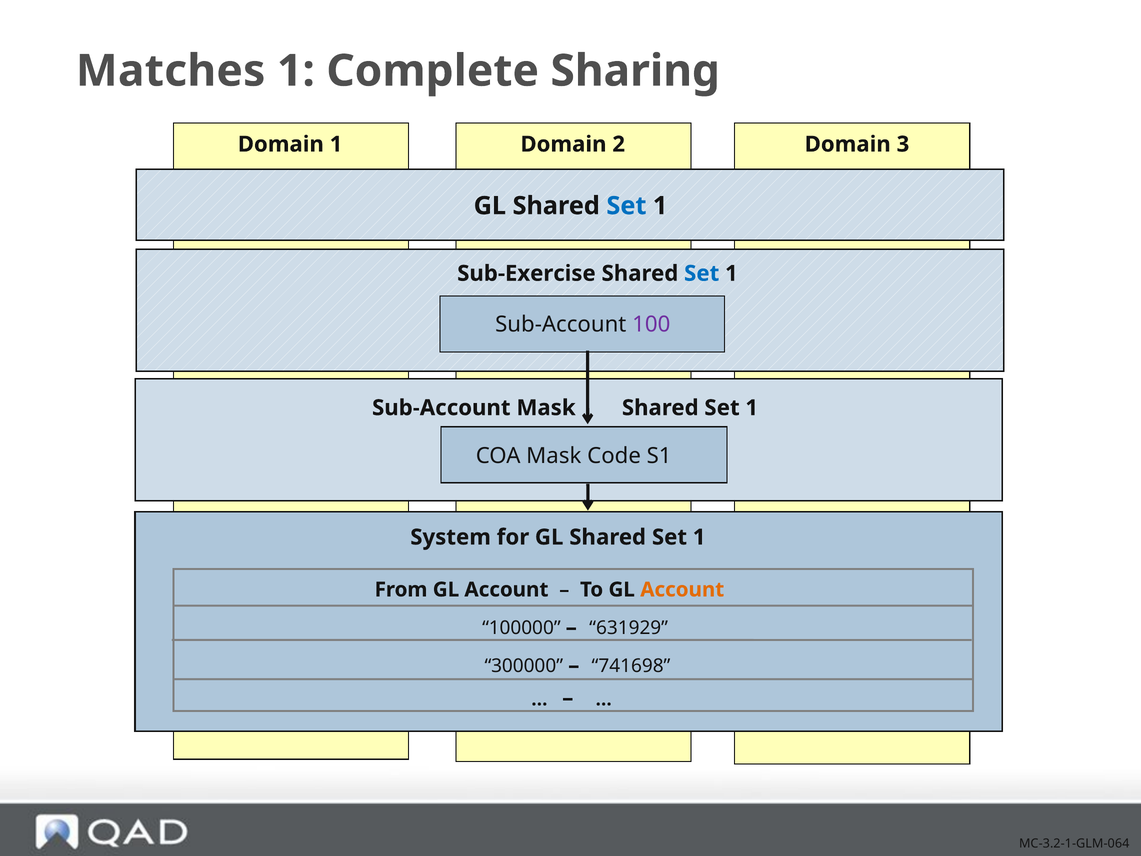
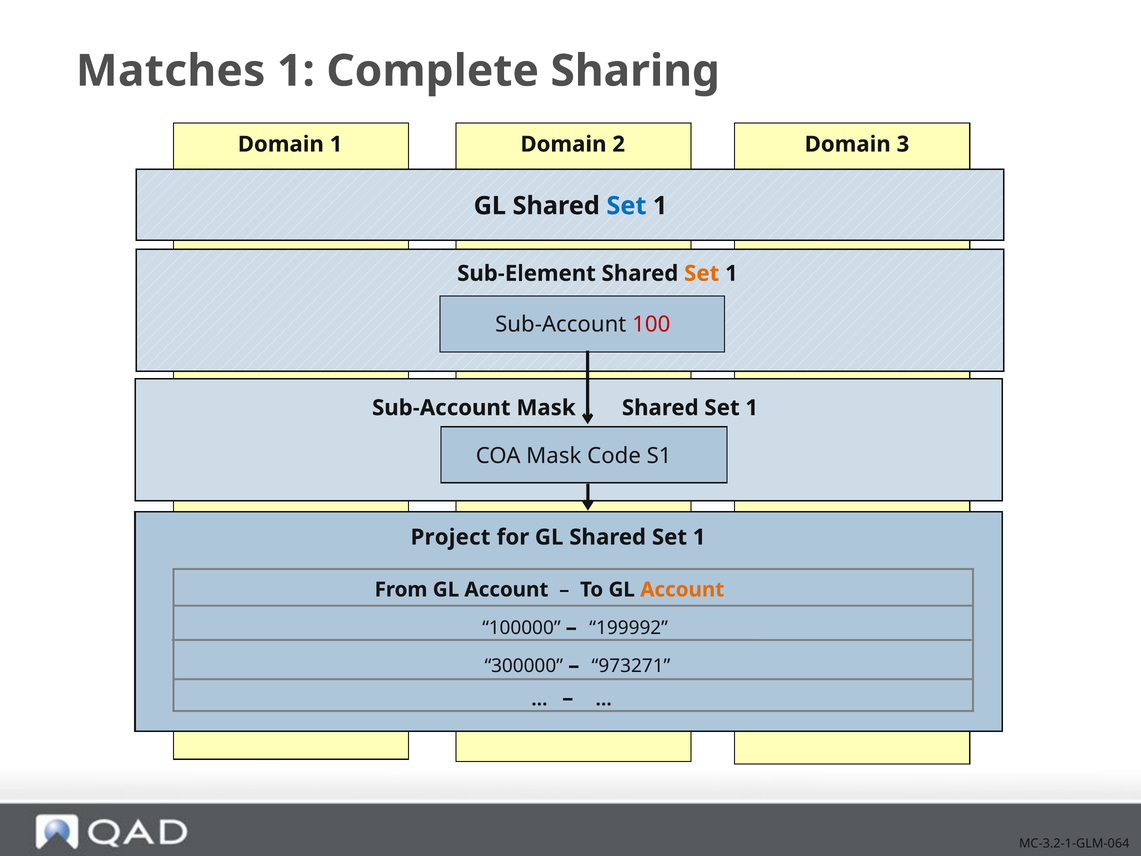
Sub-Exercise: Sub-Exercise -> Sub-Element (526, 273)
Set colour: blue -> orange (702, 273)
100 colour: purple -> red (651, 324)
System: System -> Project (450, 537)
631929: 631929 -> 199992 (629, 628)
741698: 741698 -> 973271 (631, 666)
